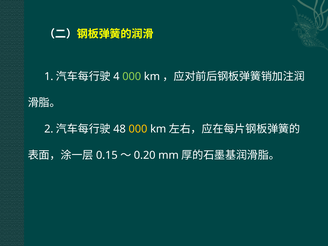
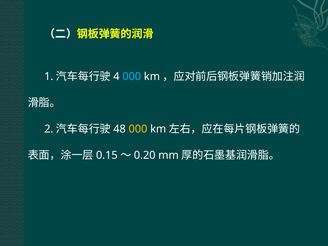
000 colour: light green -> light blue (132, 76)
